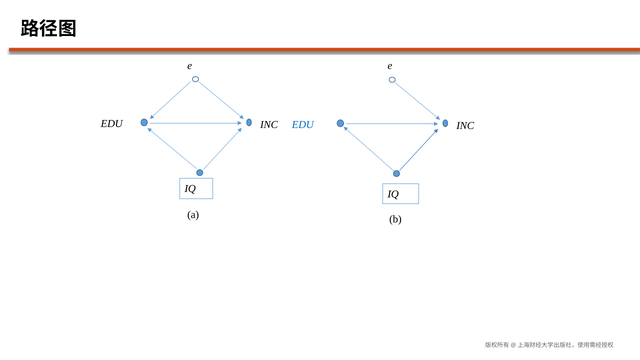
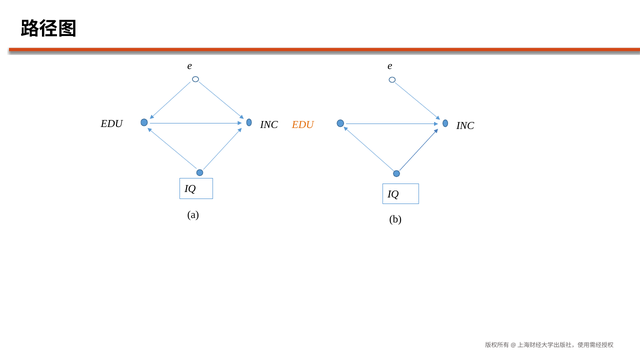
EDU colour: blue -> orange (303, 125)
